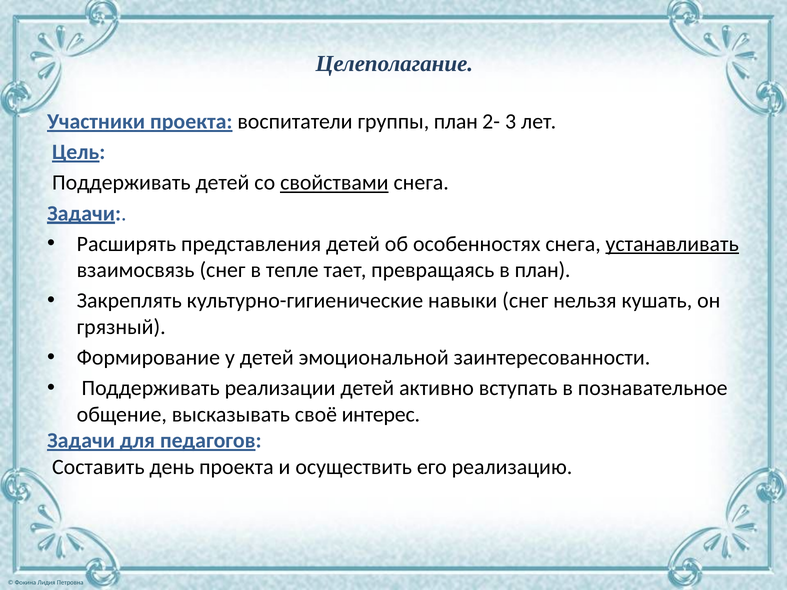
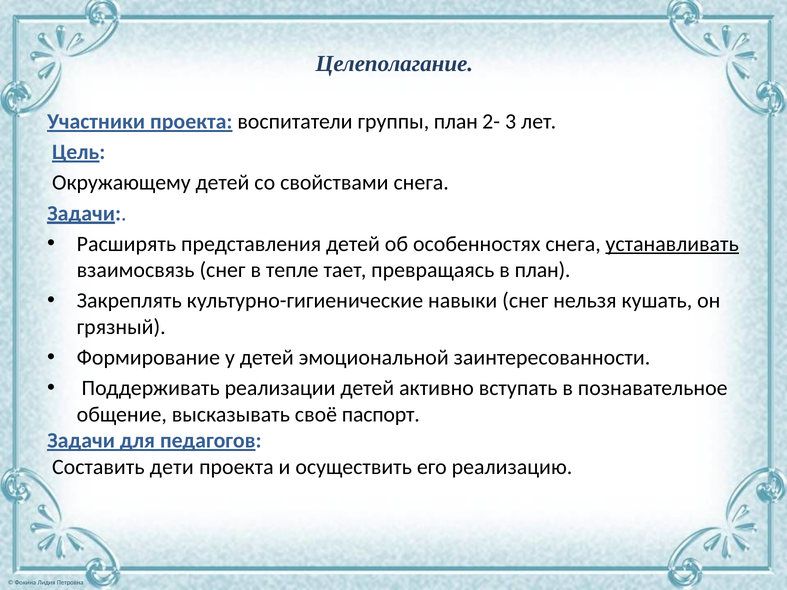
Поддерживать: Поддерживать -> Окружающему (121, 183)
свойствами underline: present -> none (334, 183)
интерес: интерес -> паспорт (381, 415)
день: день -> дети (172, 467)
